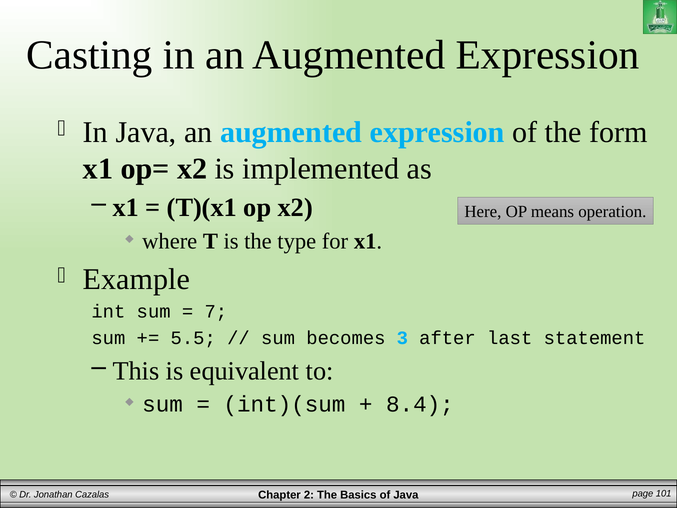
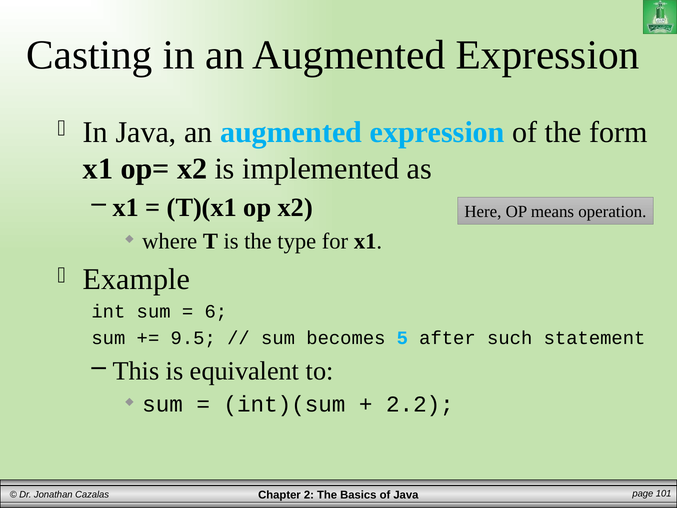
7: 7 -> 6 (216, 311)
5.5: 5.5 -> 9.5 (193, 338)
3: 3 -> 5 (402, 338)
last: last -> such (510, 338)
8.4: 8.4 -> 2.2 (420, 404)
